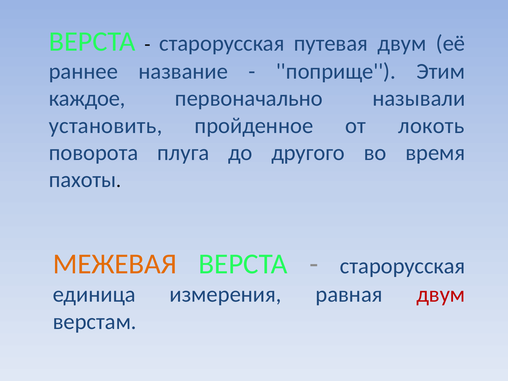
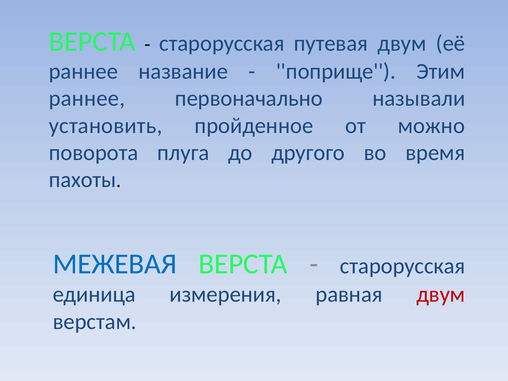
каждое: каждое -> раннее (87, 99)
локоть: локоть -> можно (431, 126)
МЕЖЕВАЯ colour: orange -> blue (115, 264)
